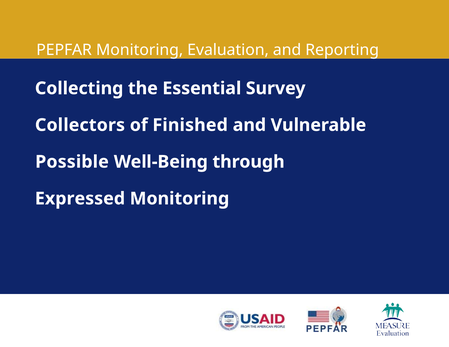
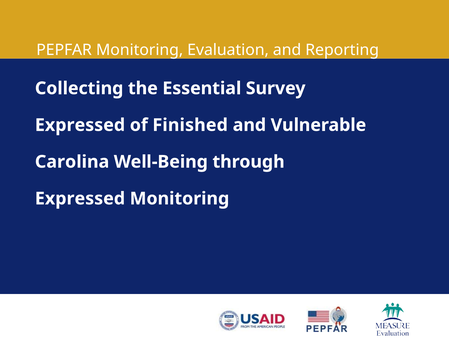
Collectors: Collectors -> Expressed (80, 125)
Possible: Possible -> Carolina (72, 162)
